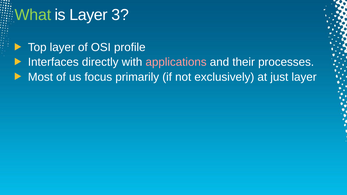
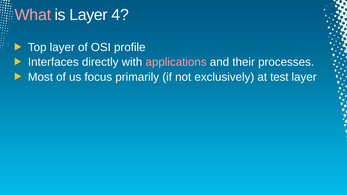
What colour: light green -> pink (33, 15)
3: 3 -> 4 (120, 15)
just: just -> test (279, 77)
